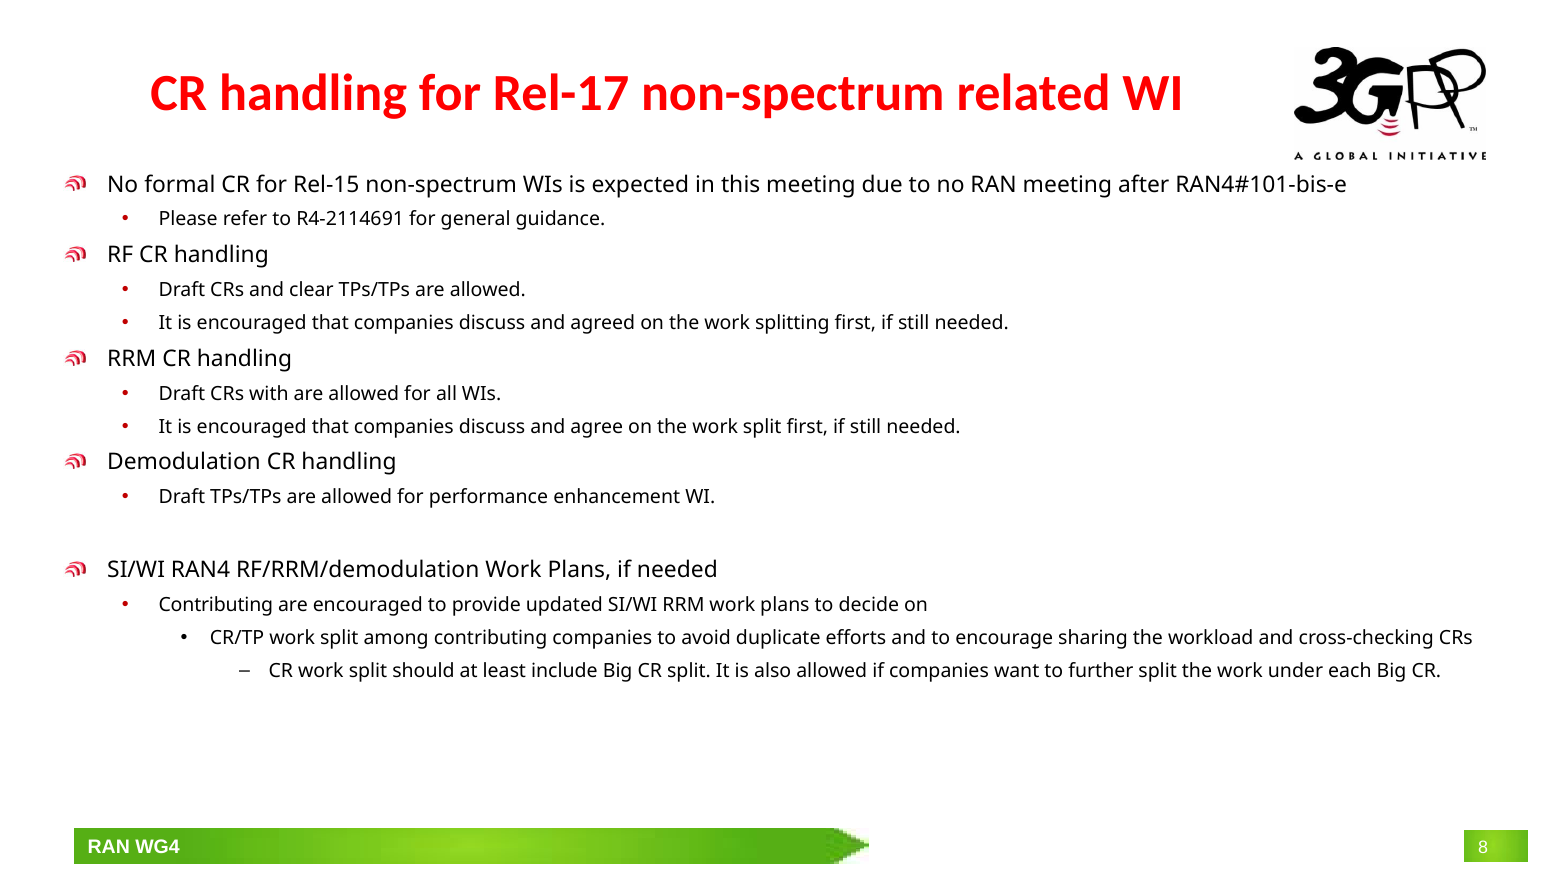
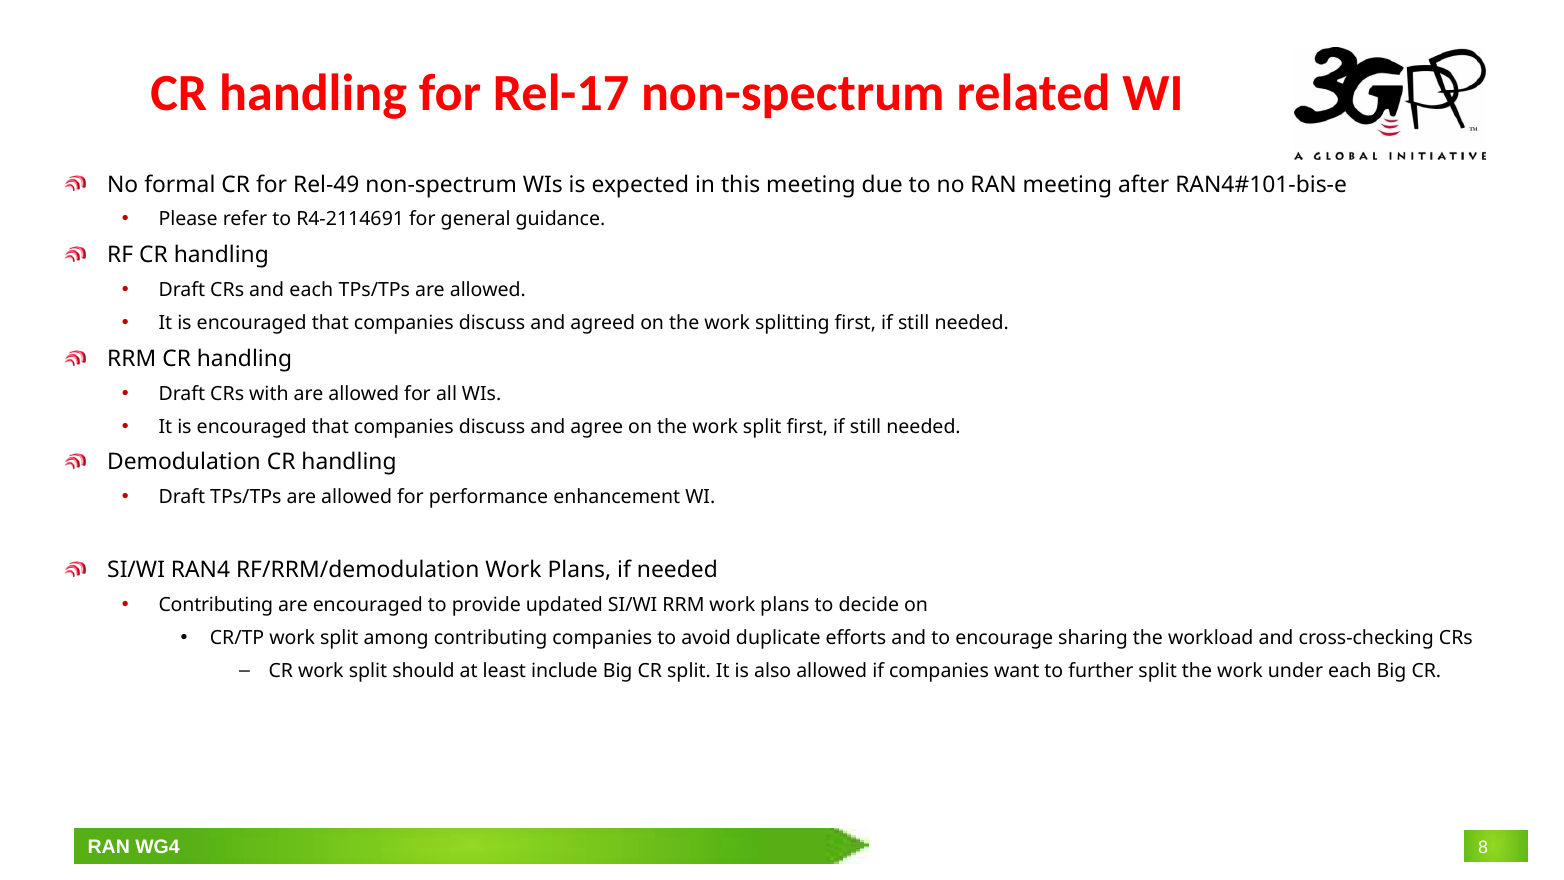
Rel-15: Rel-15 -> Rel-49 (326, 184)
and clear: clear -> each (311, 290)
